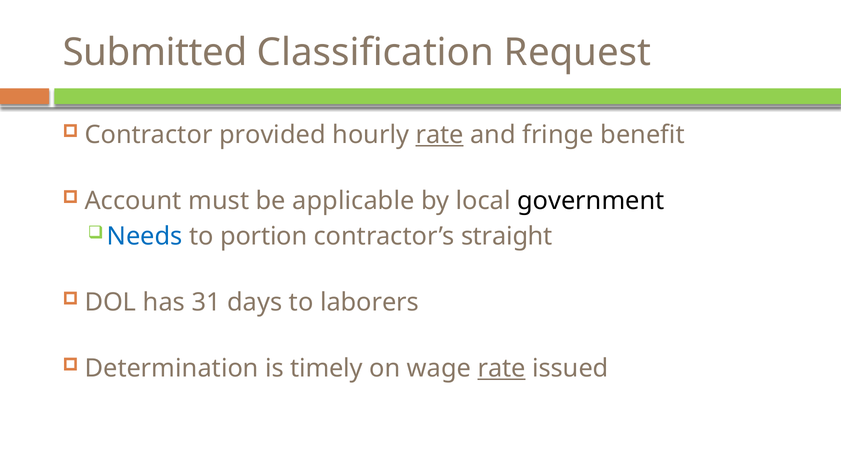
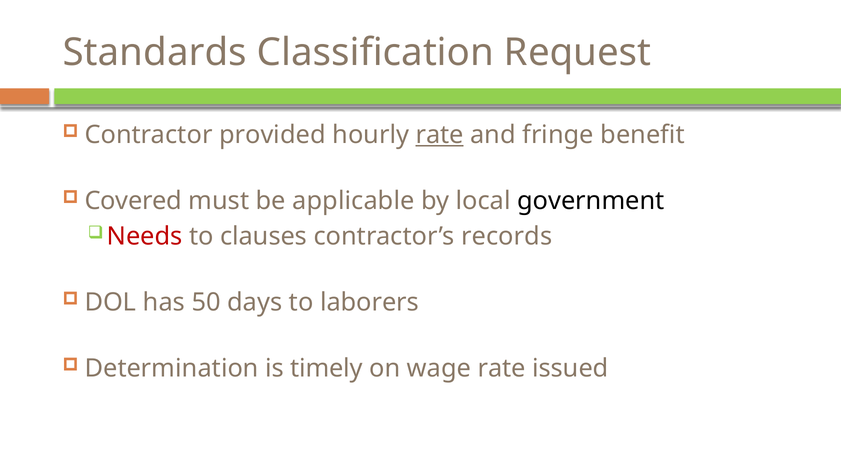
Submitted: Submitted -> Standards (155, 53)
Account: Account -> Covered (133, 201)
Needs colour: blue -> red (145, 236)
portion: portion -> clauses (264, 236)
straight: straight -> records (507, 236)
31: 31 -> 50 (206, 302)
rate underline: present -> none (502, 369)
